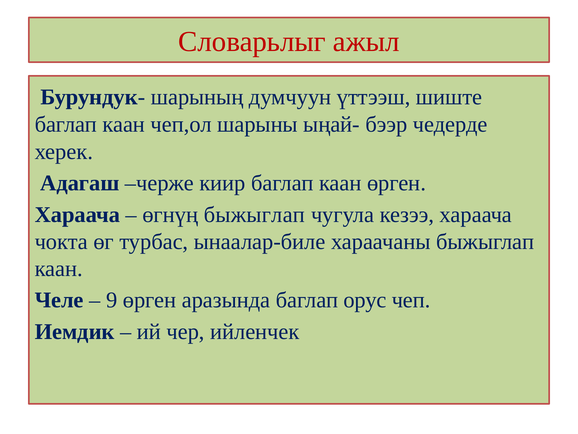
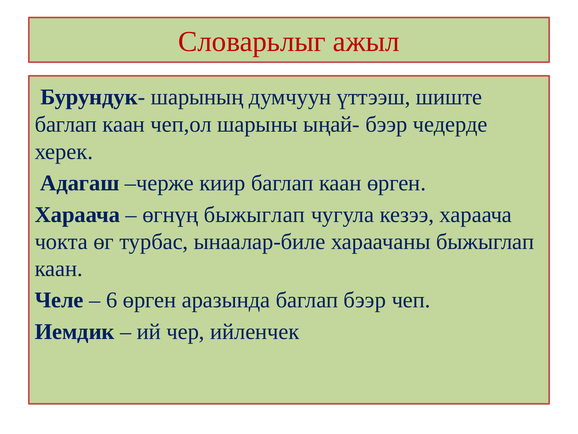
9: 9 -> 6 (112, 300)
баглап орус: орус -> бээр (365, 300)
